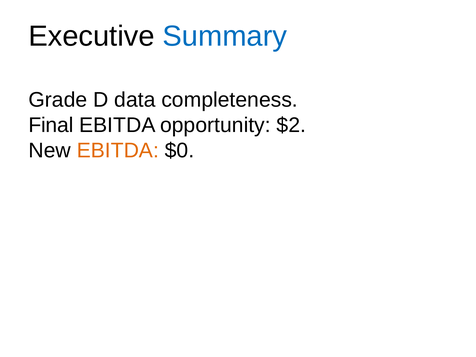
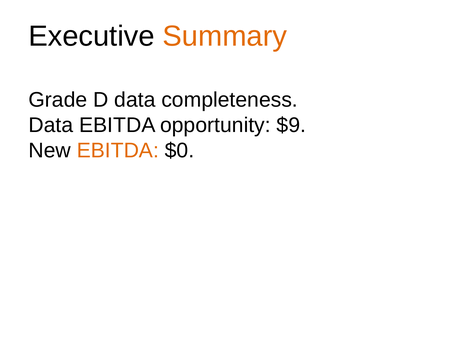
Summary colour: blue -> orange (225, 36)
Final: Final -> Data (51, 125)
$2: $2 -> $9 (291, 125)
